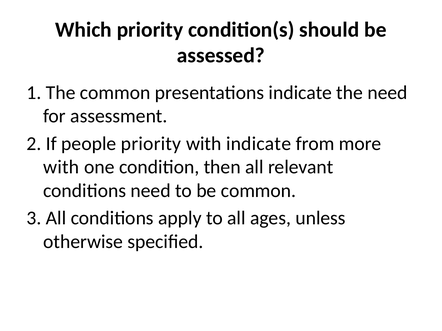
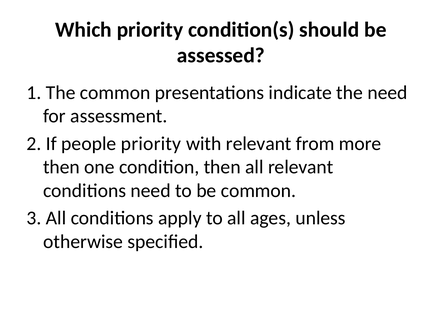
with indicate: indicate -> relevant (259, 144)
with: with -> then (61, 167)
